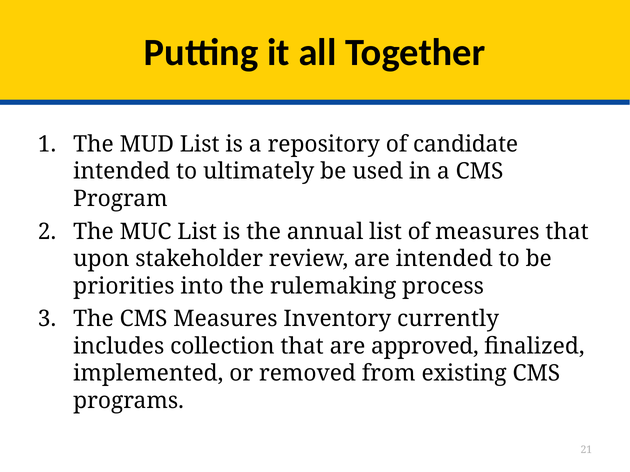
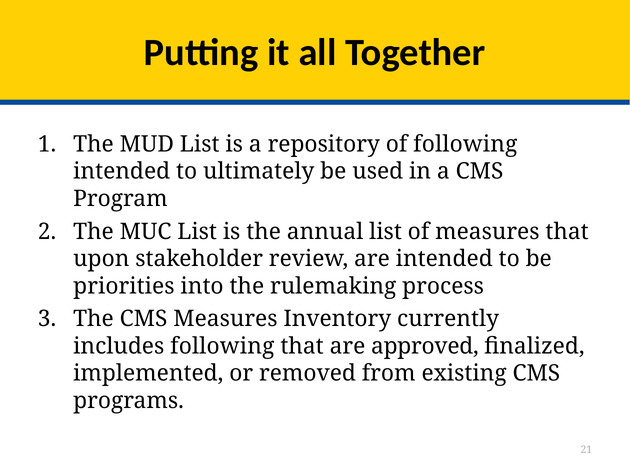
of candidate: candidate -> following (465, 144)
includes collection: collection -> following (222, 347)
